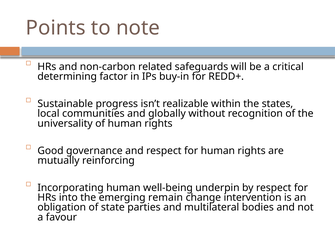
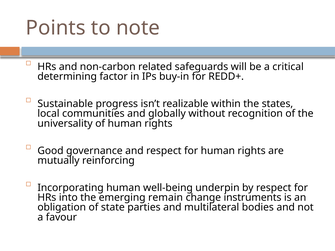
intervention: intervention -> instruments (253, 198)
